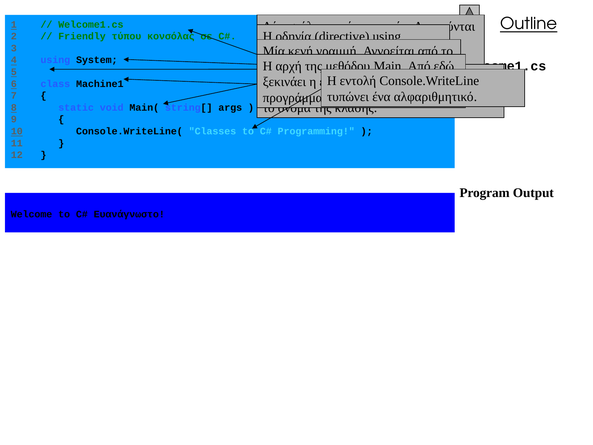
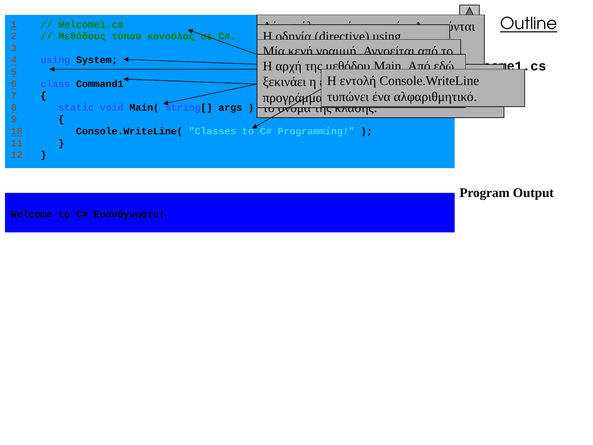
Friendly: Friendly -> Μεθόδους (82, 36)
Machine1: Machine1 -> Command1 (100, 84)
